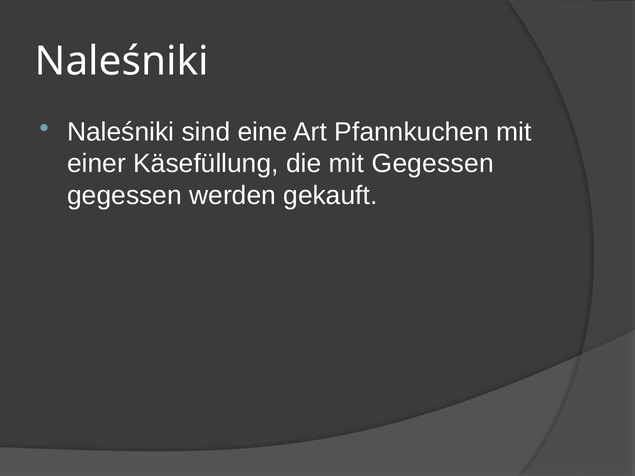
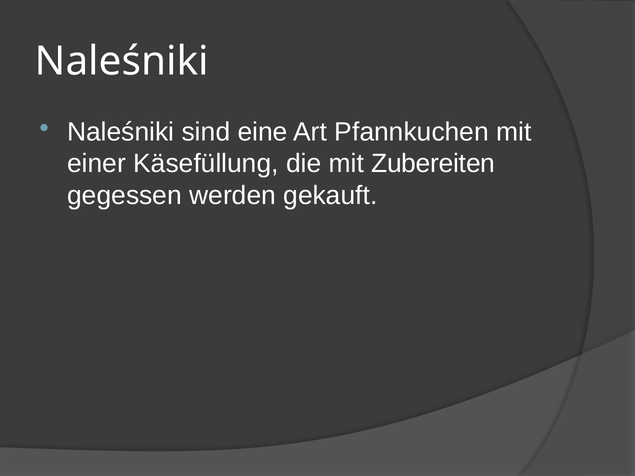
mit Gegessen: Gegessen -> Zubereiten (433, 164)
